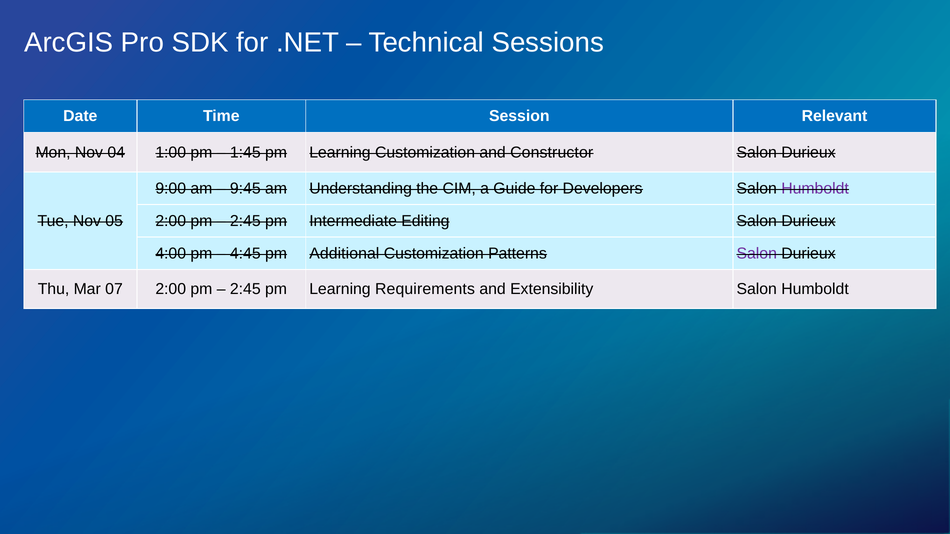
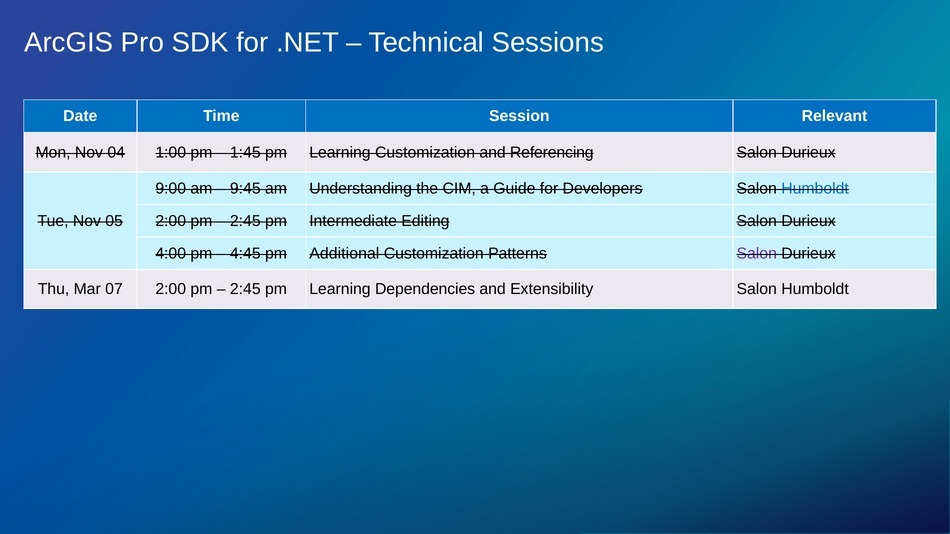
Constructor: Constructor -> Referencing (552, 152)
Humboldt colour: purple -> blue (815, 189)
Requirements: Requirements -> Dependencies (425, 289)
